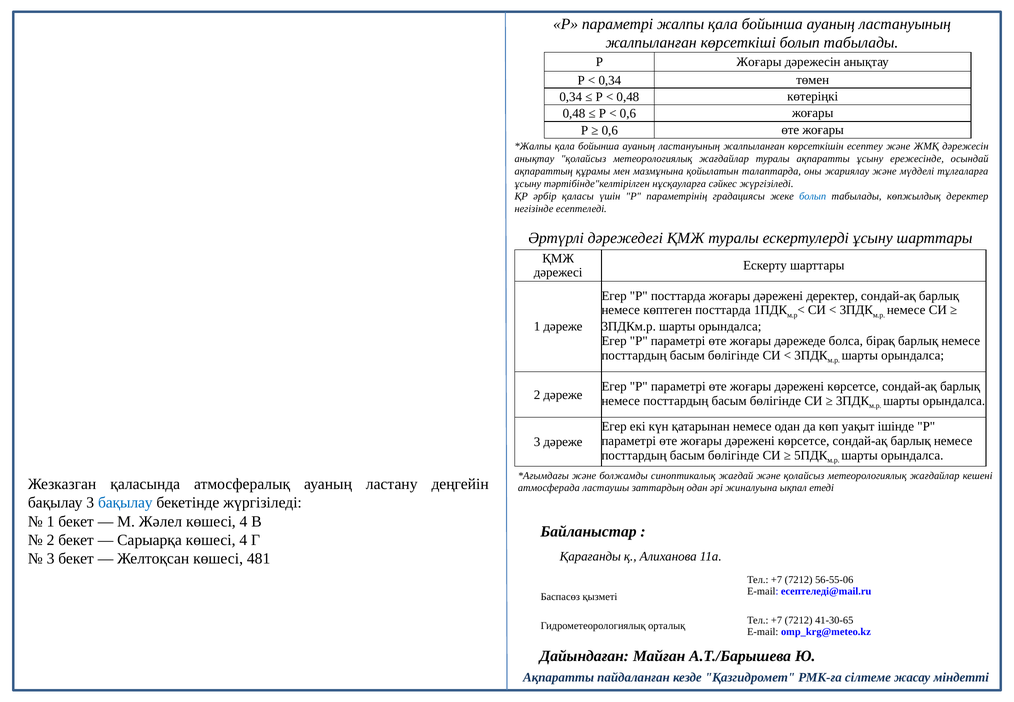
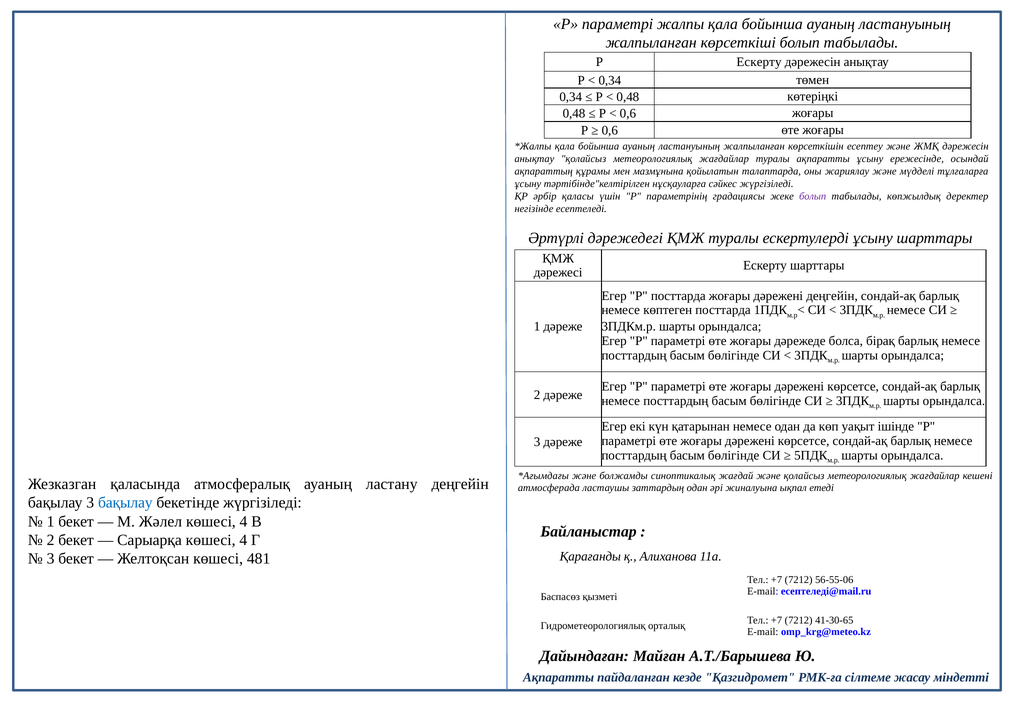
Р Жоғары: Жоғары -> Ескерту (759, 62)
болып colour: blue -> purple (813, 196)
дәрежені деректер: деректер -> деңгейін (832, 296)
